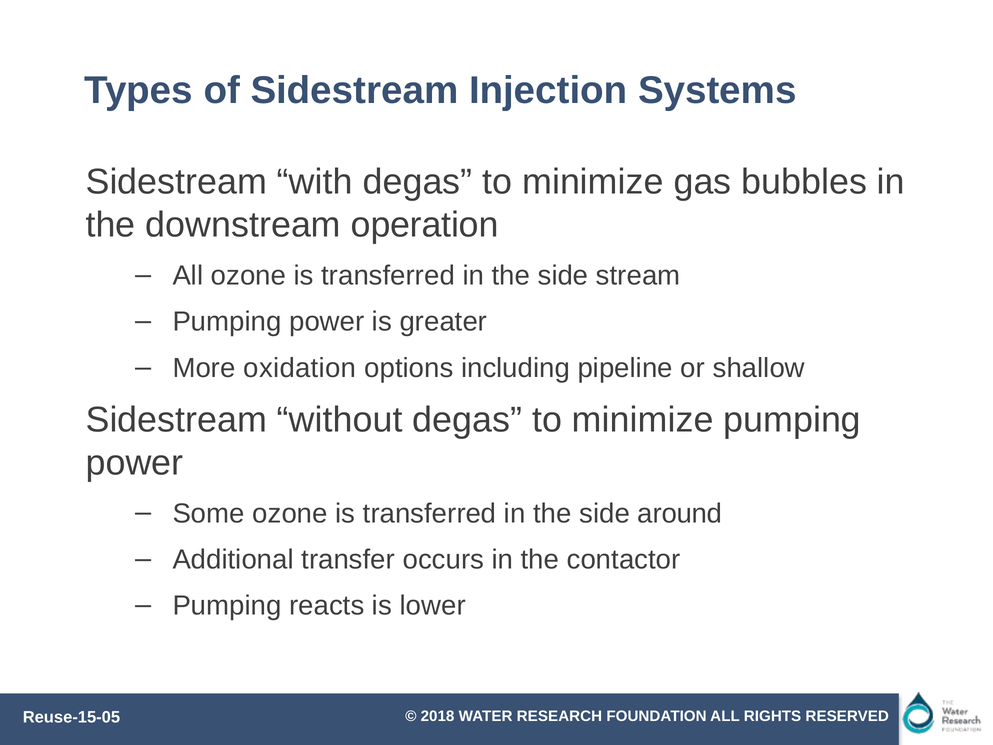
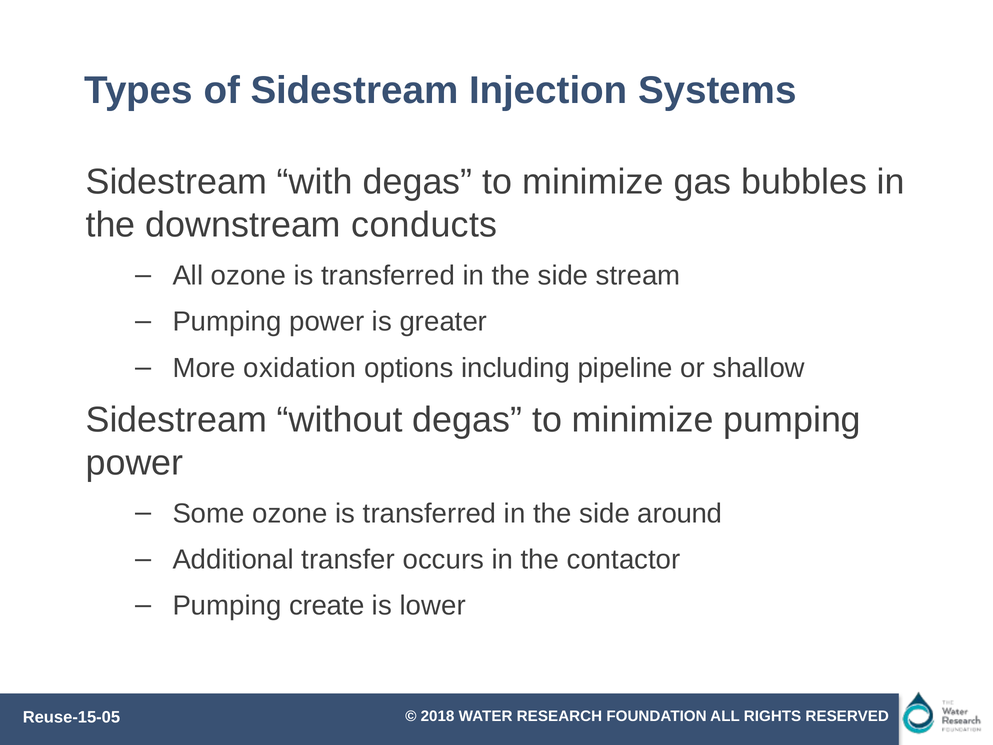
operation: operation -> conducts (424, 225)
reacts: reacts -> create (327, 606)
